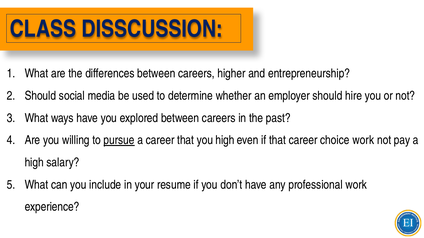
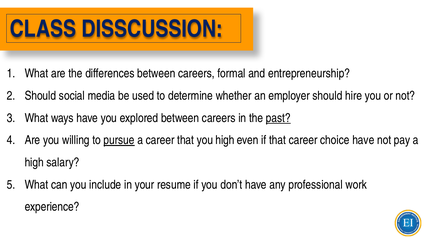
higher: higher -> formal (232, 74)
past underline: none -> present (278, 118)
choice work: work -> have (363, 140)
